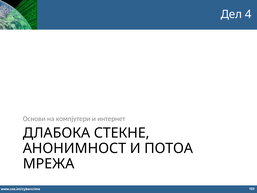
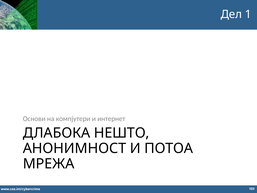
4: 4 -> 1 (248, 14)
СТЕКНЕ: СТЕКНЕ -> НЕШТО (122, 133)
